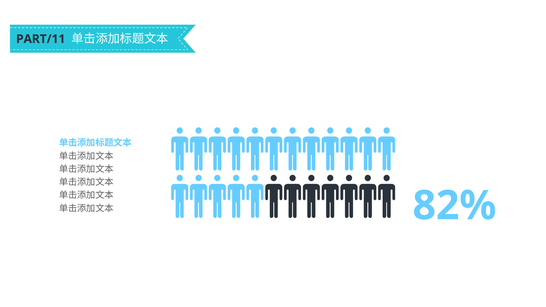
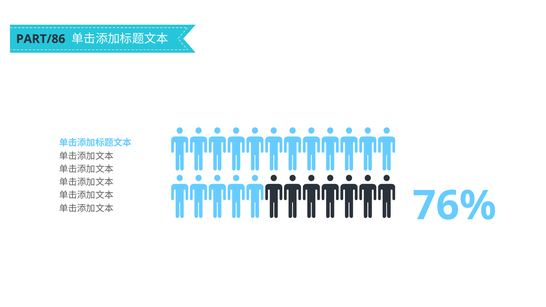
PART/11: PART/11 -> PART/86 (41, 39)
82%: 82% -> 76% (454, 206)
